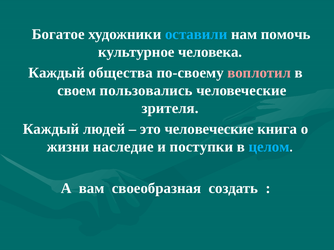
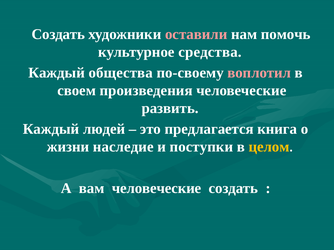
Богатое: Богатое -> Создать (58, 34)
оставили colour: light blue -> pink (196, 34)
человека: человека -> средства (210, 52)
пользовались: пользовались -> произведения (146, 91)
зрителя: зрителя -> развить (170, 109)
это человеческие: человеческие -> предлагается (209, 129)
целом colour: light blue -> yellow (269, 147)
вам своеобразная: своеобразная -> человеческие (157, 189)
